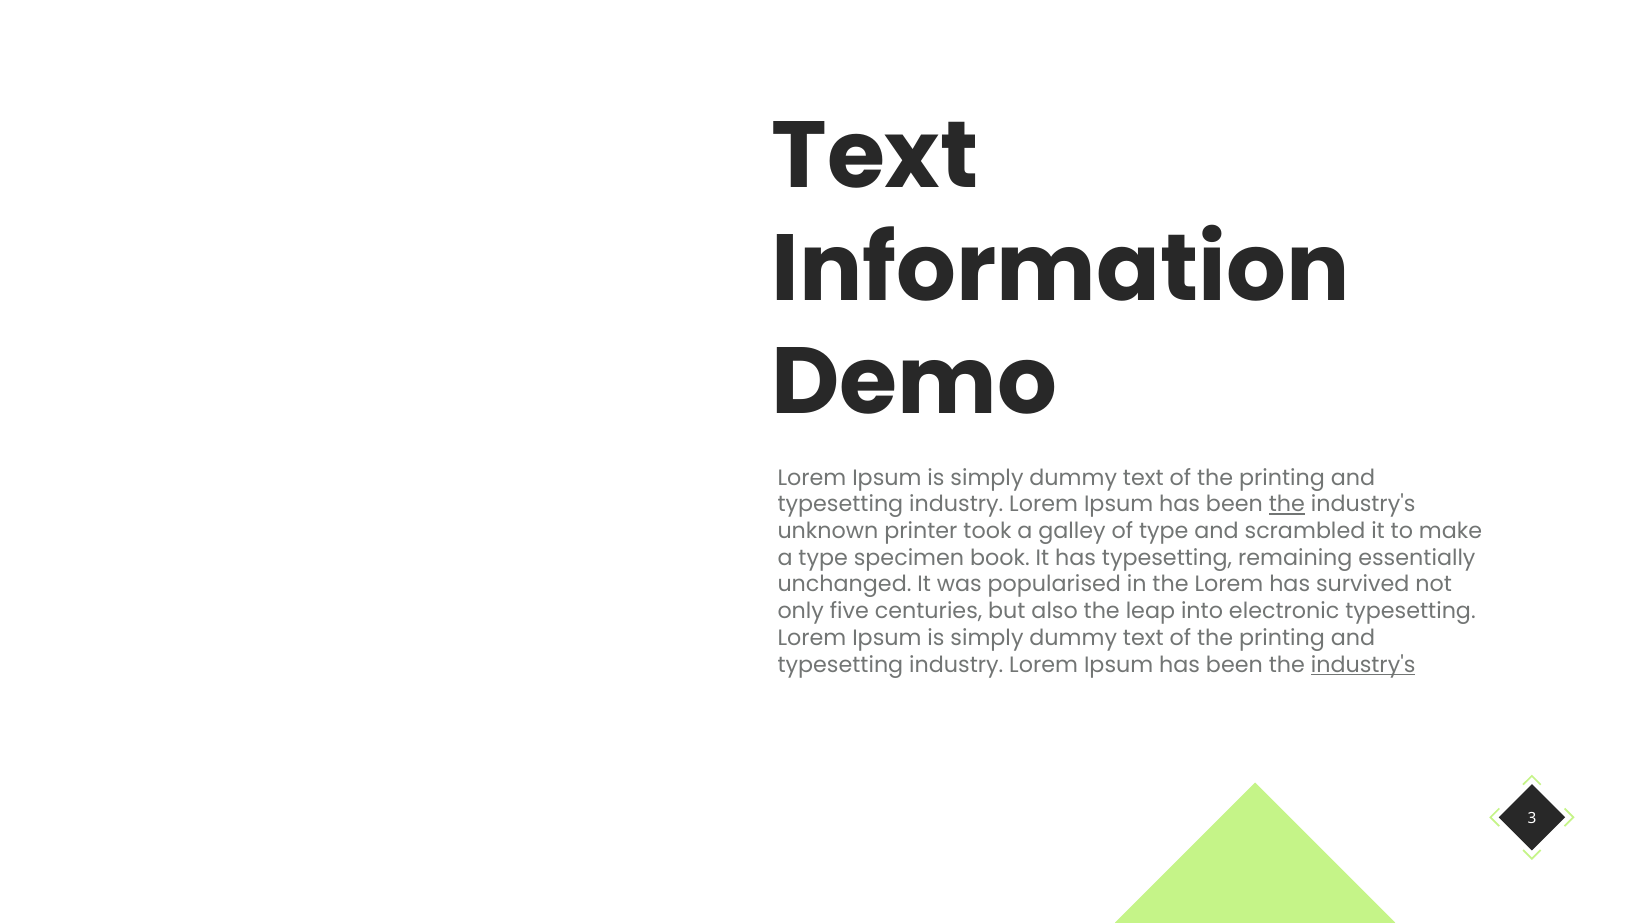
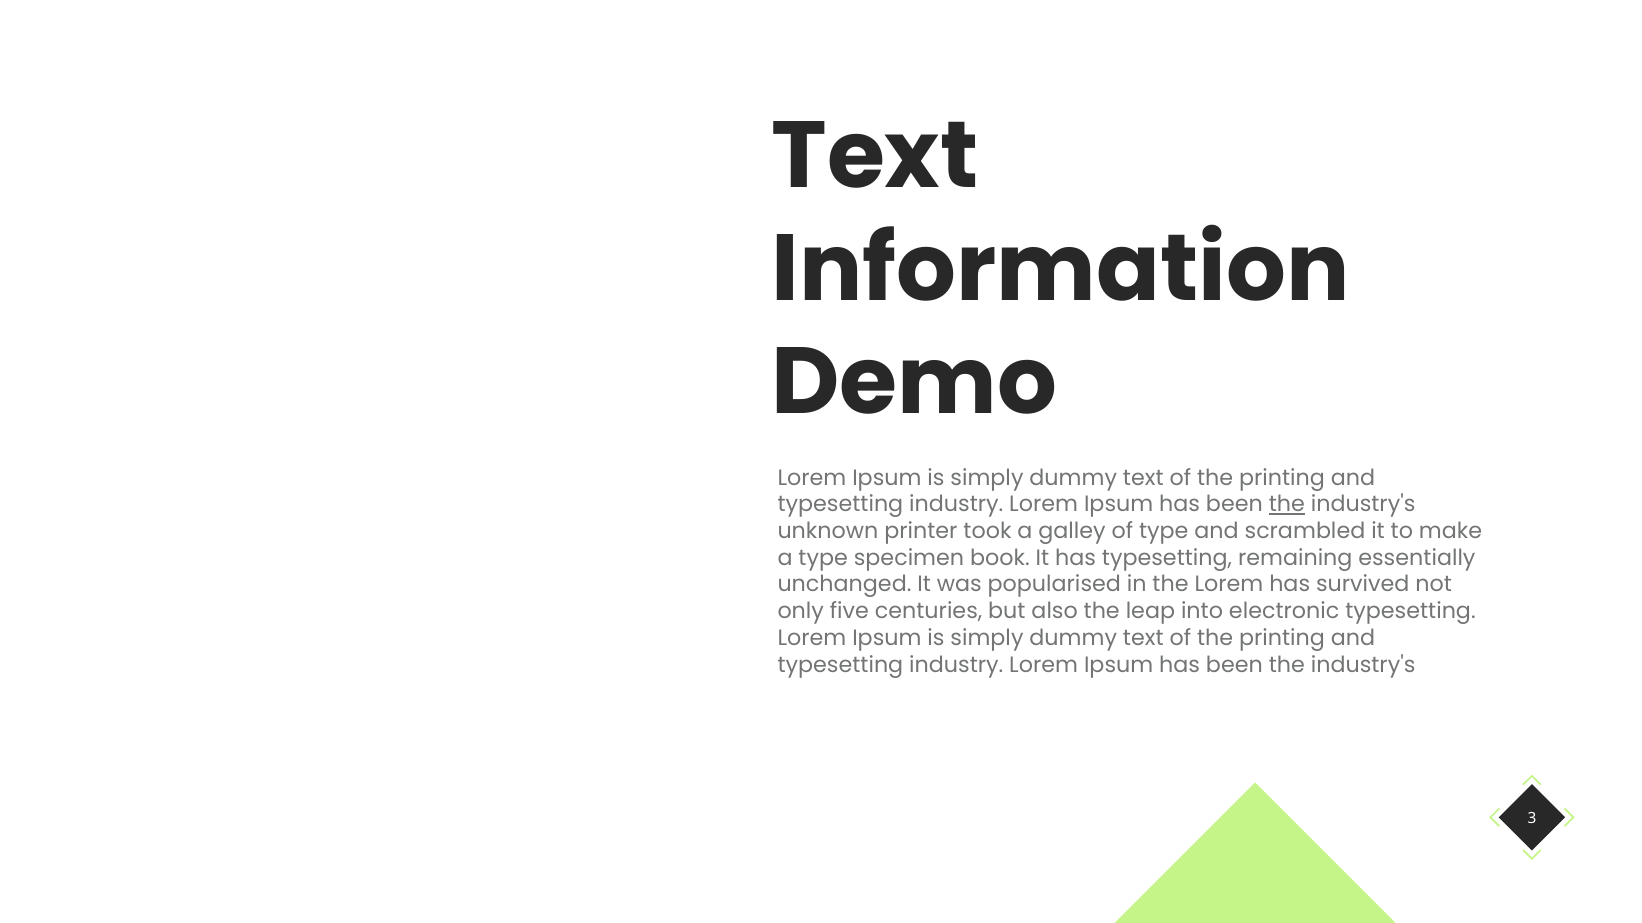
industry's underline: present -> none (1363, 665)
